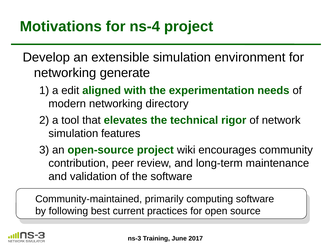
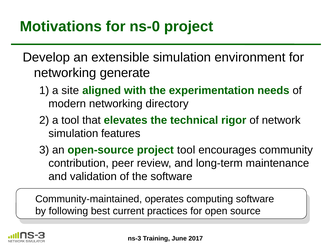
ns-4: ns-4 -> ns-0 (145, 27)
edit: edit -> site (70, 90)
project wiki: wiki -> tool (186, 150)
primarily: primarily -> operates (164, 199)
